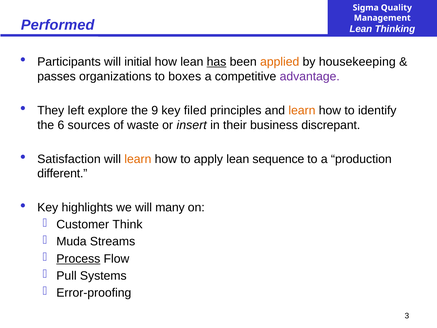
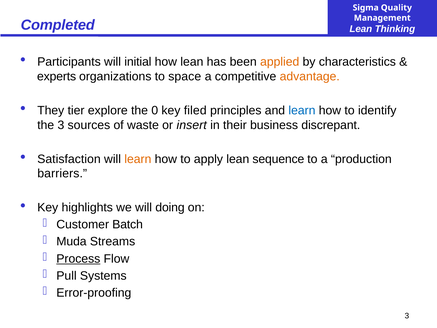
Performed: Performed -> Completed (58, 25)
has underline: present -> none (217, 62)
housekeeping: housekeeping -> characteristics (357, 62)
passes: passes -> experts (57, 76)
boxes: boxes -> space (185, 76)
advantage colour: purple -> orange (310, 76)
left: left -> tier (76, 110)
9: 9 -> 0 (155, 110)
learn colour: orange -> blue (302, 110)
the 6: 6 -> 3 (61, 125)
different: different -> barriers (62, 173)
many: many -> doing (170, 207)
Think: Think -> Batch (128, 224)
